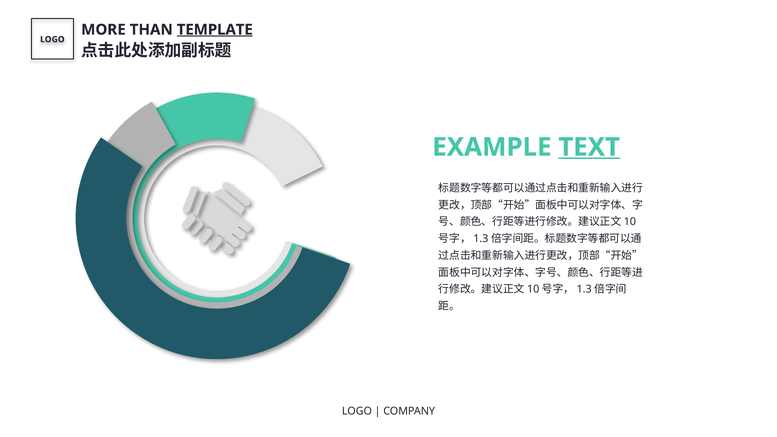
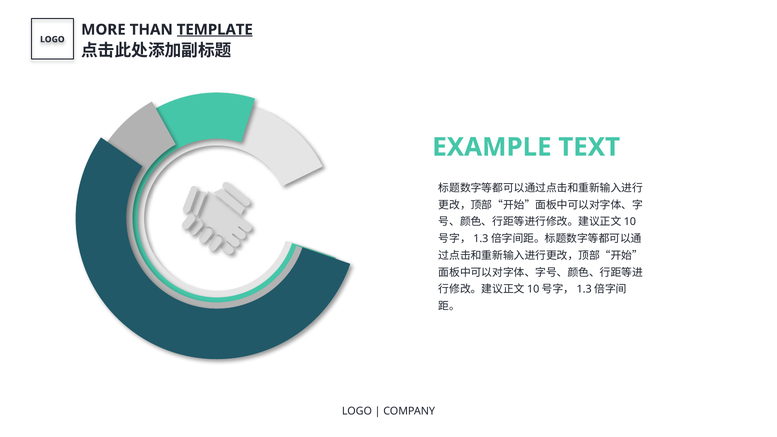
TEXT underline: present -> none (589, 147)
